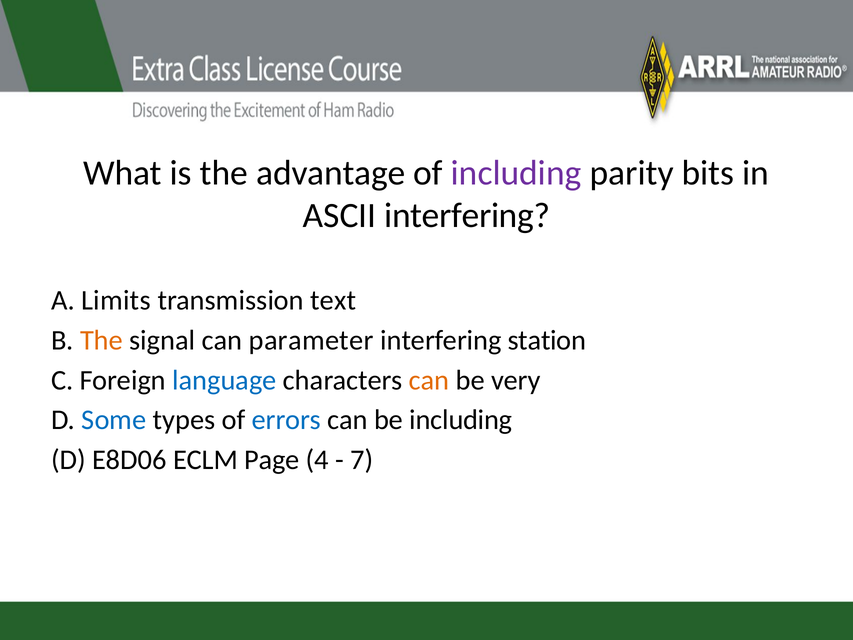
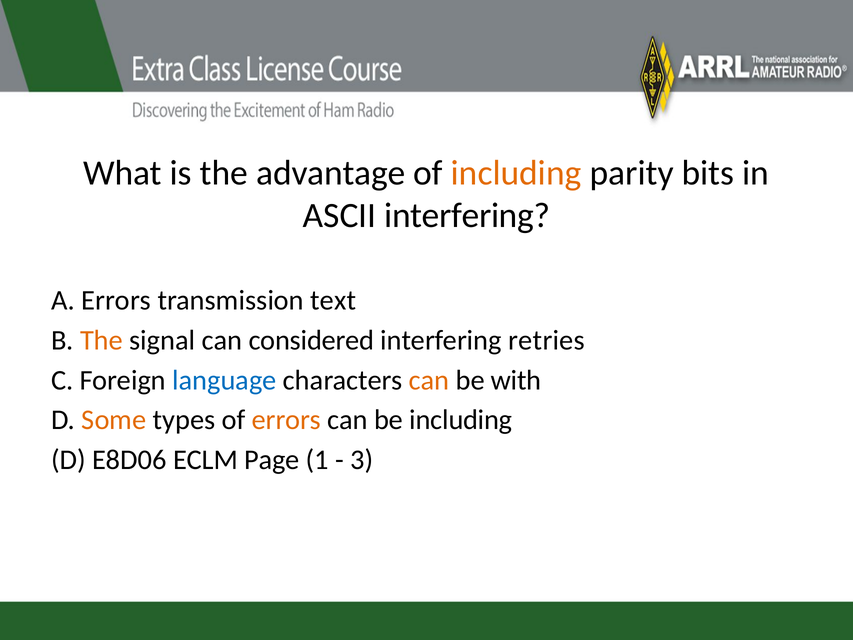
including colour: purple -> orange (516, 173)
A Limits: Limits -> Errors (116, 300)
parameter: parameter -> considered (311, 340)
station: station -> retries (547, 340)
very: very -> with (516, 380)
Some colour: blue -> orange (114, 420)
errors colour: blue -> orange (286, 420)
4: 4 -> 1 (317, 460)
7: 7 -> 3 (362, 460)
